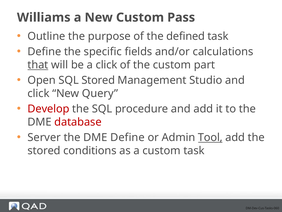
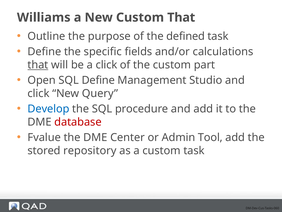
Custom Pass: Pass -> That (181, 17)
SQL Stored: Stored -> Define (98, 80)
Develop colour: red -> blue (48, 109)
Server: Server -> Fvalue (44, 137)
DME Define: Define -> Center (128, 137)
Tool underline: present -> none (210, 137)
conditions: conditions -> repository (90, 150)
